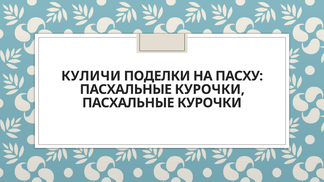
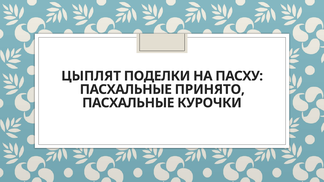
КУЛИЧИ: КУЛИЧИ -> ЦЫПЛЯТ (91, 76)
КУРОЧКИ: КУРОЧКИ -> ПРИНЯТО (210, 90)
